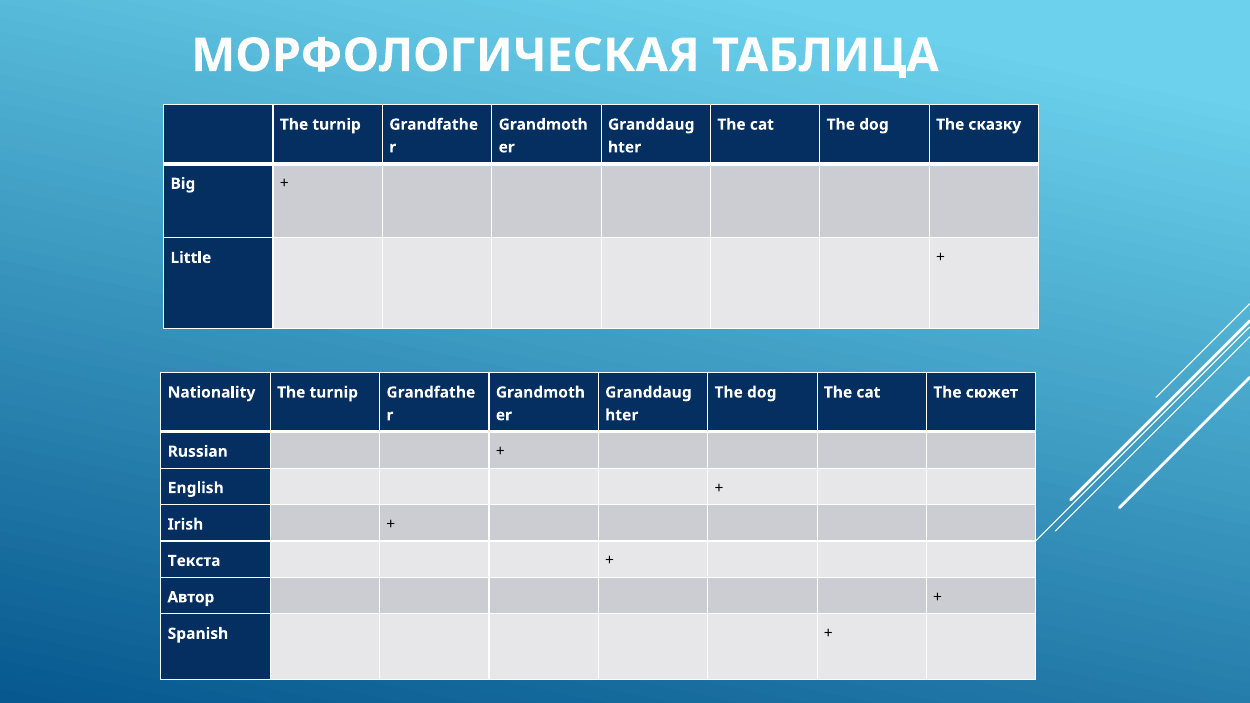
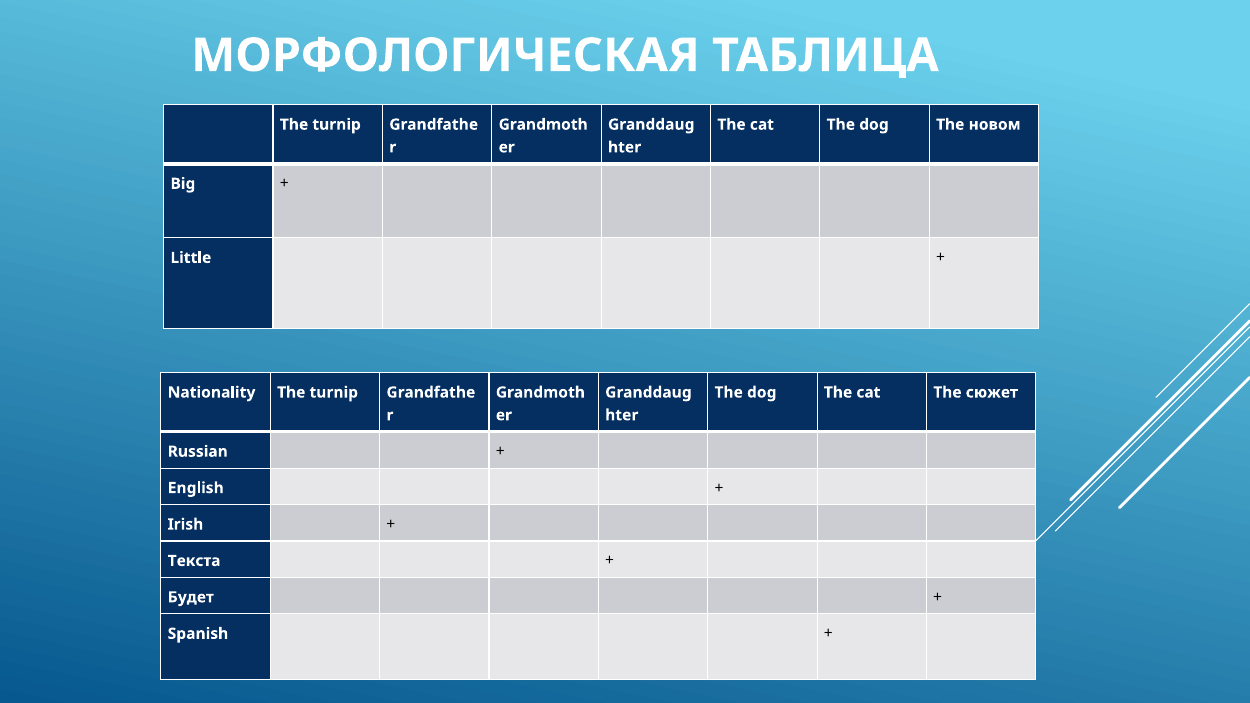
сказку: сказку -> новом (995, 125)
Автор: Автор -> Будет (191, 597)
